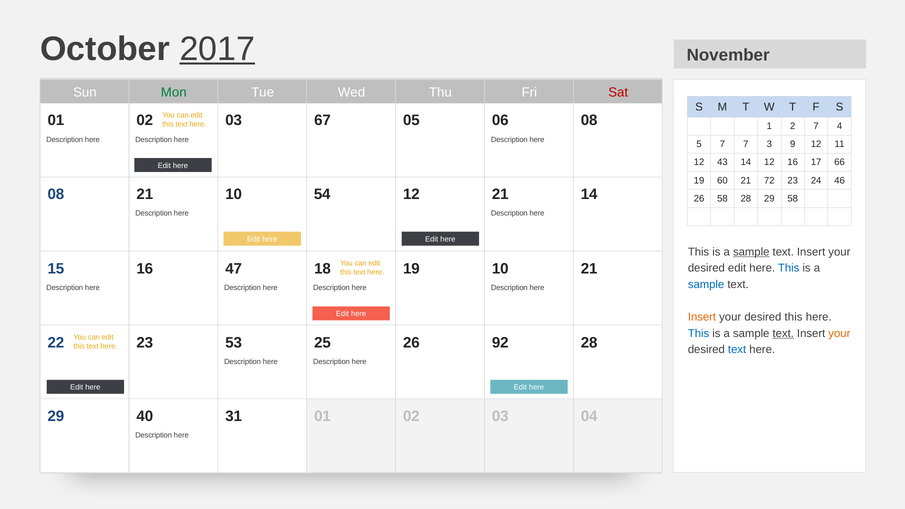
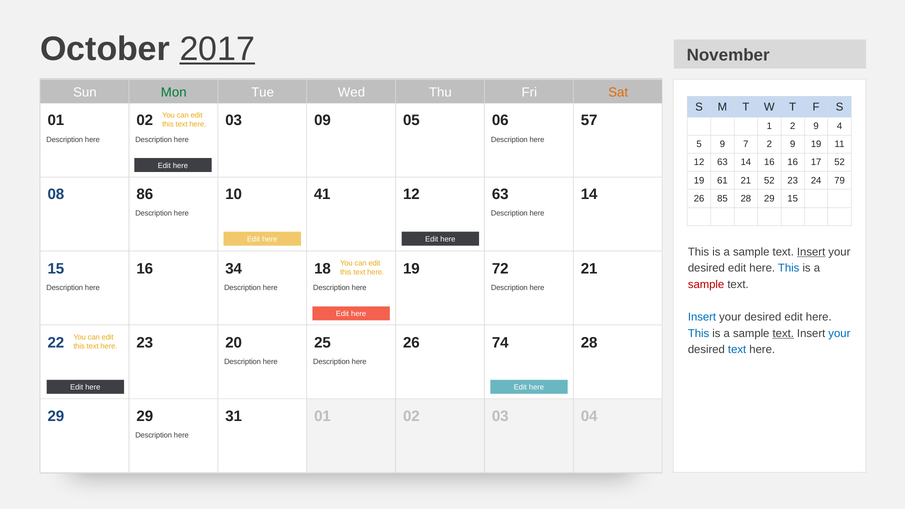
Sat colour: red -> orange (618, 92)
67: 67 -> 09 (323, 120)
06 08: 08 -> 57 (589, 120)
1 2 7: 7 -> 9 (816, 126)
5 7: 7 -> 9 (722, 144)
7 3: 3 -> 2 (769, 144)
9 12: 12 -> 19 (816, 144)
43: 43 -> 63 (722, 162)
14 12: 12 -> 16 (769, 162)
17 66: 66 -> 52 (840, 162)
60: 60 -> 61 (722, 180)
21 72: 72 -> 52 (769, 180)
46: 46 -> 79 (840, 180)
08 21: 21 -> 86 (145, 194)
54: 54 -> 41 (322, 194)
21: 21 -> 63 (500, 194)
26 58: 58 -> 85 (722, 199)
29 58: 58 -> 15 (793, 199)
sample underline: present -> none (751, 252)
Insert underline: none -> present (811, 252)
47: 47 -> 34 (234, 269)
19 10: 10 -> 72 (500, 269)
sample colour: blue -> red (706, 285)
Insert colour: orange -> blue (702, 317)
this: this -> edit (794, 317)
your colour: orange -> blue (839, 333)
92: 92 -> 74 (500, 343)
53: 53 -> 20 (234, 343)
29 40: 40 -> 29 (145, 416)
